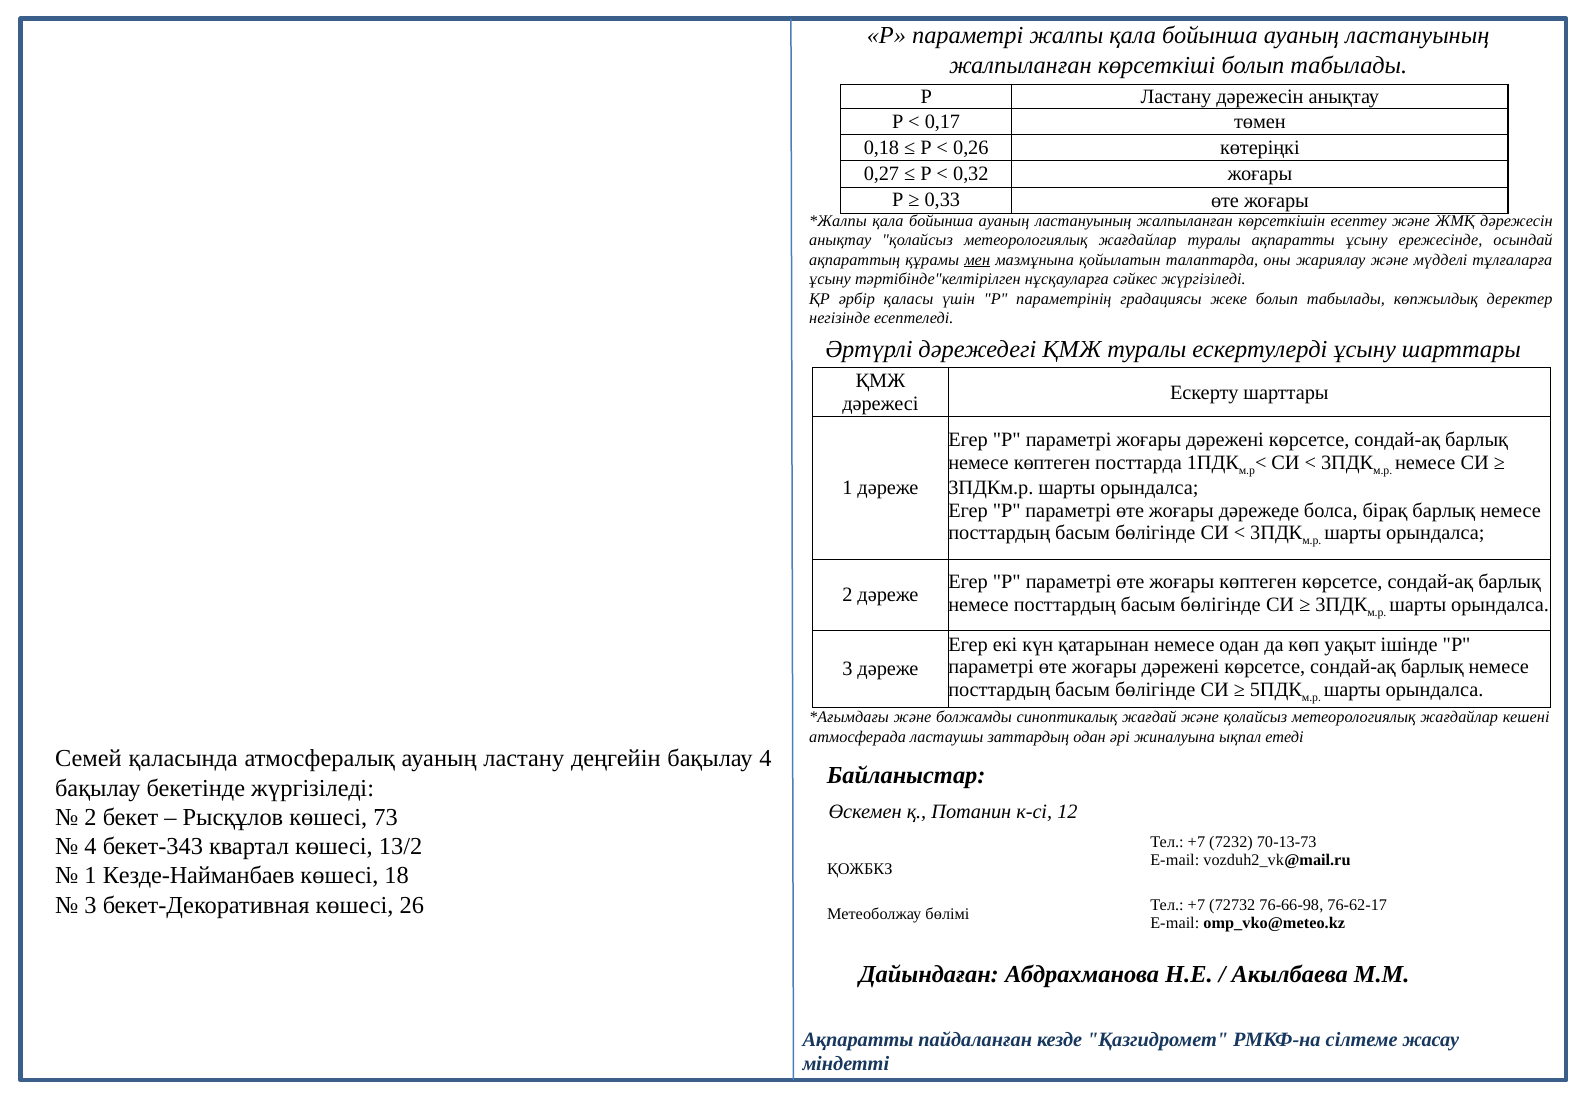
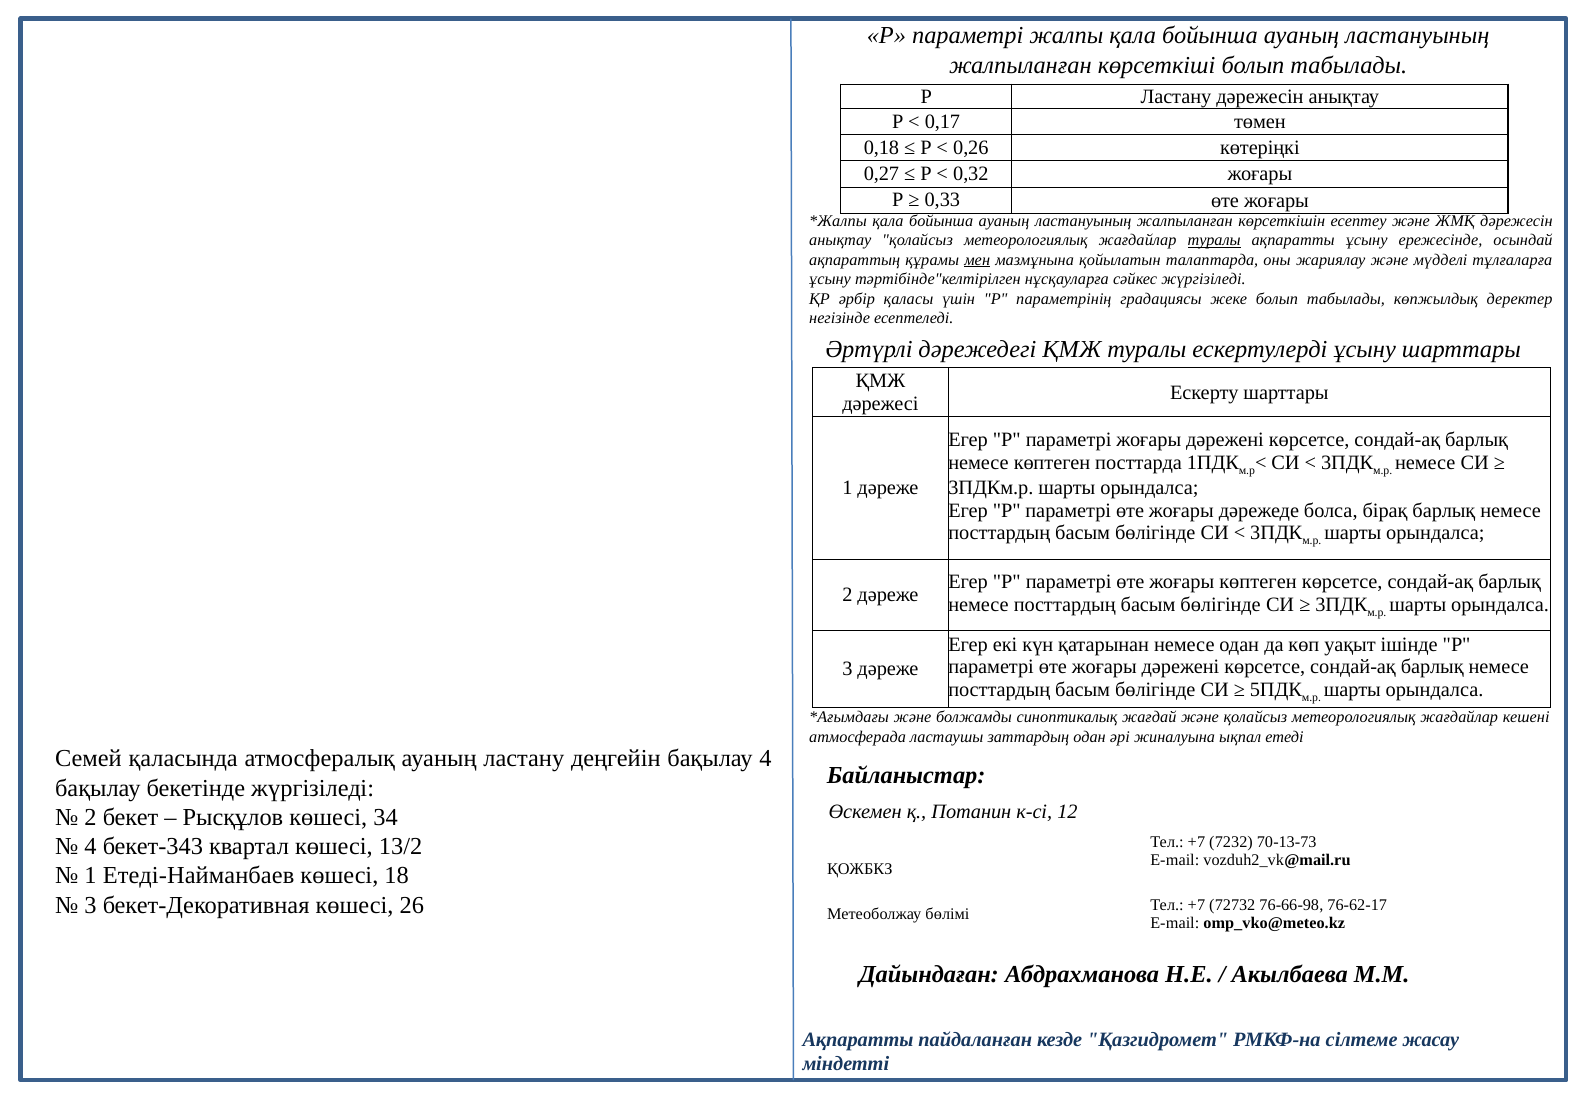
туралы underline: none -> present (1214, 240)
73: 73 -> 34 (386, 817)
Кезде-Найманбаев: Кезде-Найманбаев -> Етеді-Найманбаев (199, 876)
